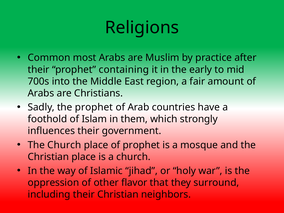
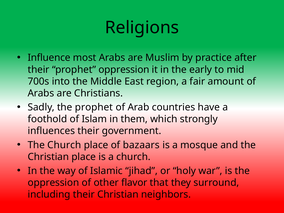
Common: Common -> Influence (49, 58)
prophet containing: containing -> oppression (124, 70)
of prophet: prophet -> bazaars (141, 145)
